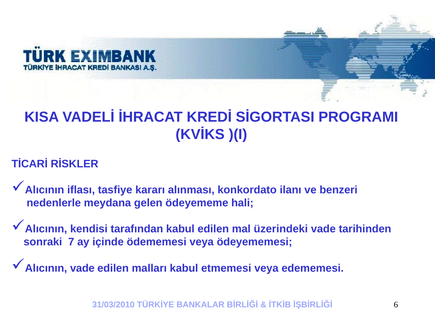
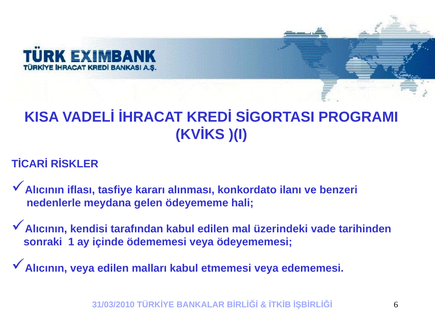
7: 7 -> 1 (71, 242)
Alıcının vade: vade -> veya (82, 268)
